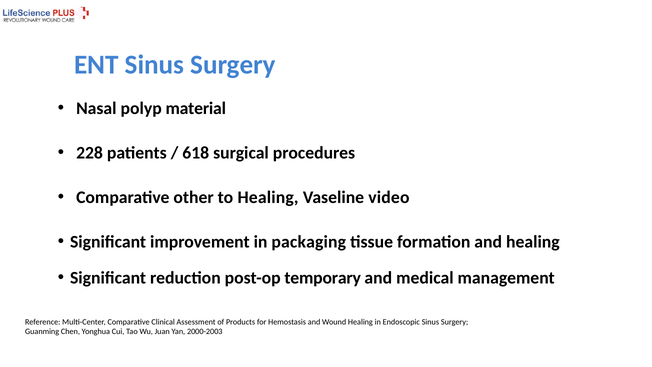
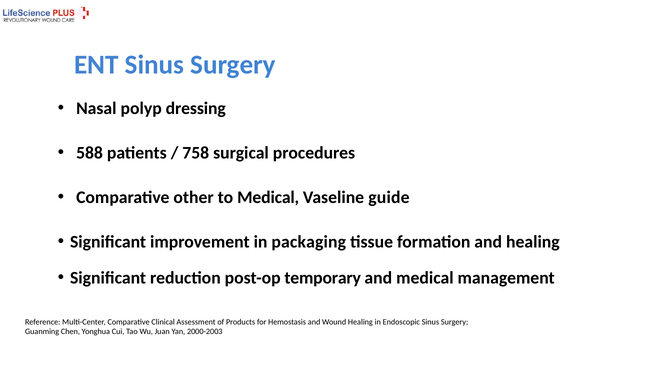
material: material -> dressing (196, 108)
228: 228 -> 588 (90, 153)
618: 618 -> 758 (196, 153)
to Healing: Healing -> Medical (268, 197)
video: video -> guide (389, 197)
